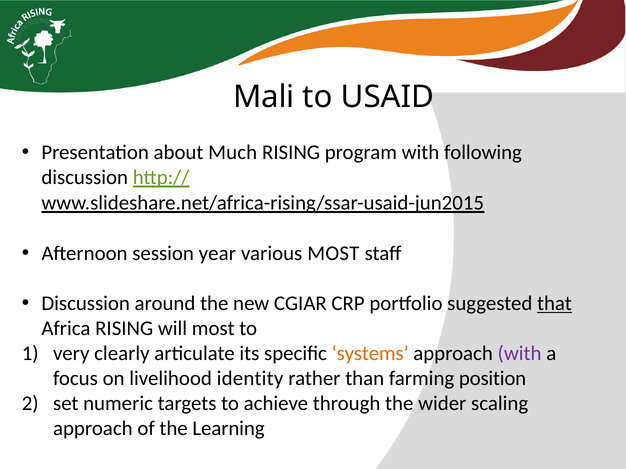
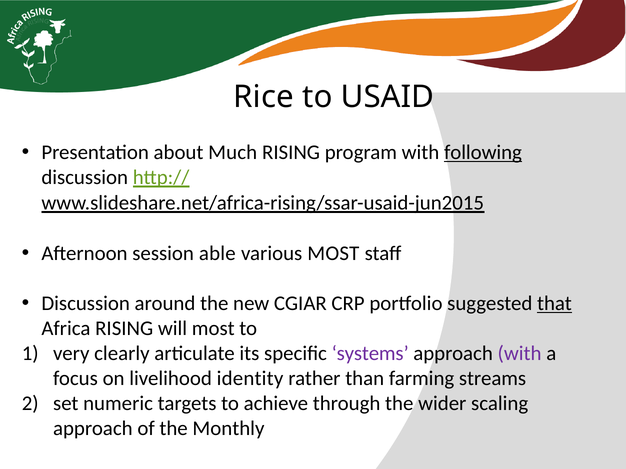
Mali: Mali -> Rice (264, 97)
following underline: none -> present (483, 153)
year: year -> able (217, 254)
systems colour: orange -> purple (370, 354)
position: position -> streams (493, 379)
Learning: Learning -> Monthly (228, 429)
